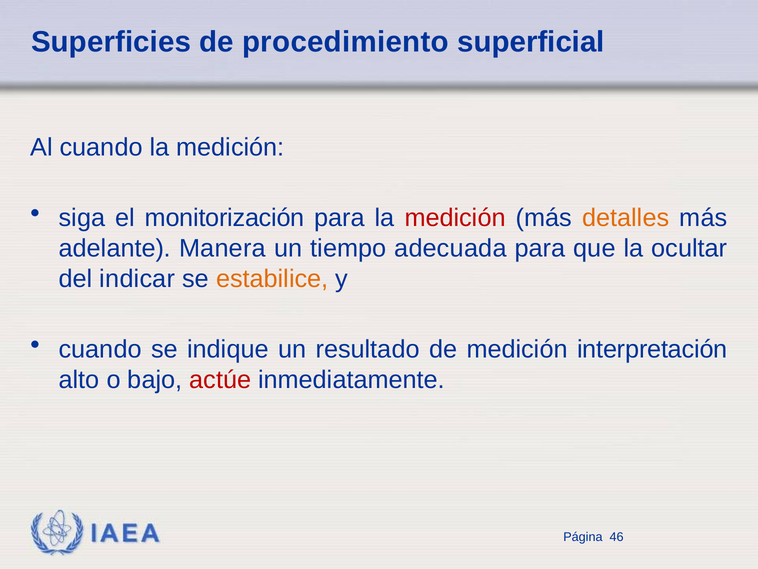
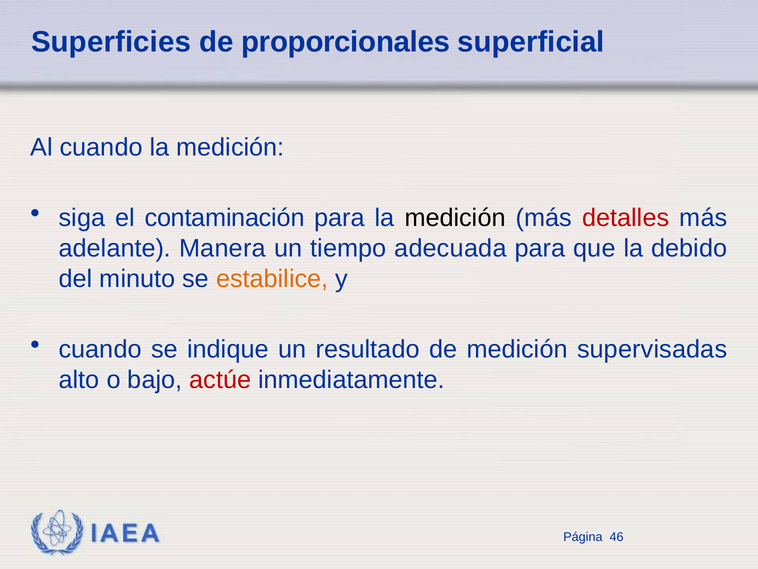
procedimiento: procedimiento -> proporcionales (346, 42)
monitorización: monitorización -> contaminación (225, 218)
medición colour: red -> black (455, 218)
detalles colour: orange -> red (626, 218)
ocultar: ocultar -> debido (689, 248)
indicar: indicar -> minuto (137, 278)
interpretación: interpretación -> supervisadas (652, 349)
